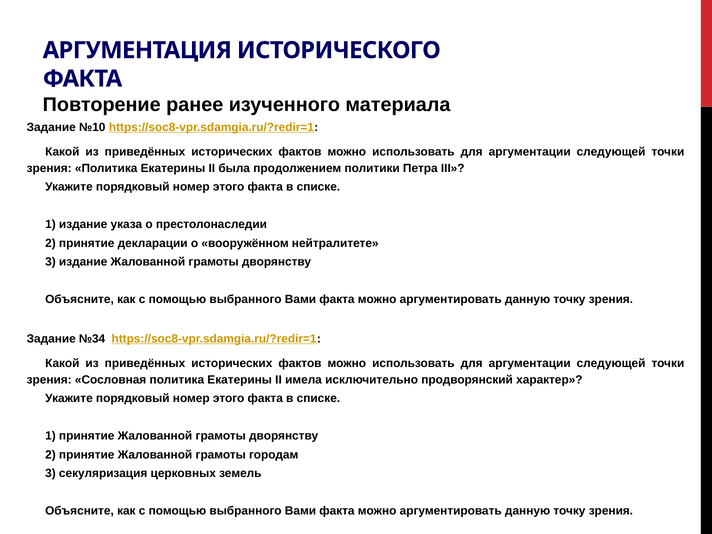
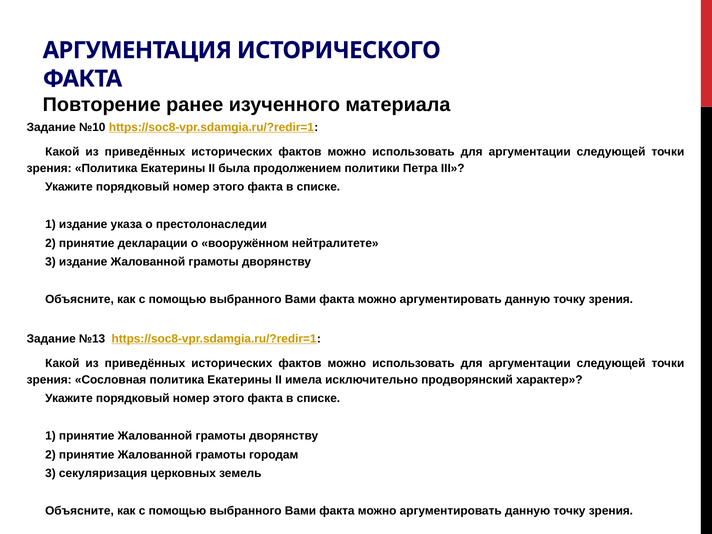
№34: №34 -> №13 (92, 339)
